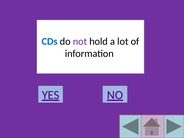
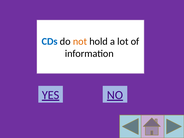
not colour: purple -> orange (80, 41)
